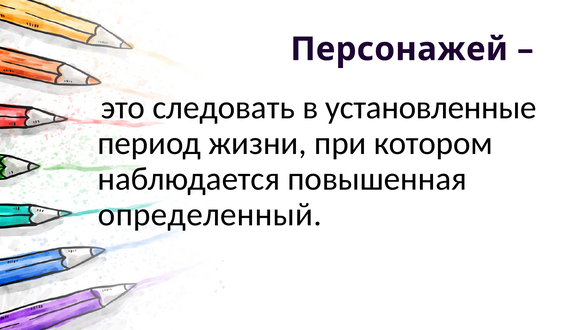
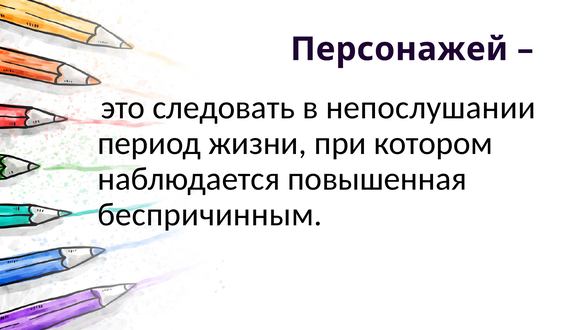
установленные: установленные -> непослушании (431, 108)
определенный: определенный -> беспричинным (210, 215)
